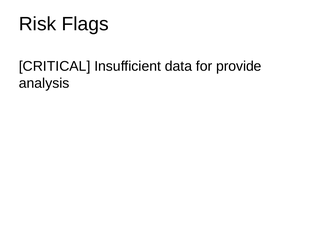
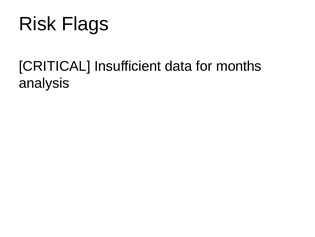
provide: provide -> months (239, 66)
